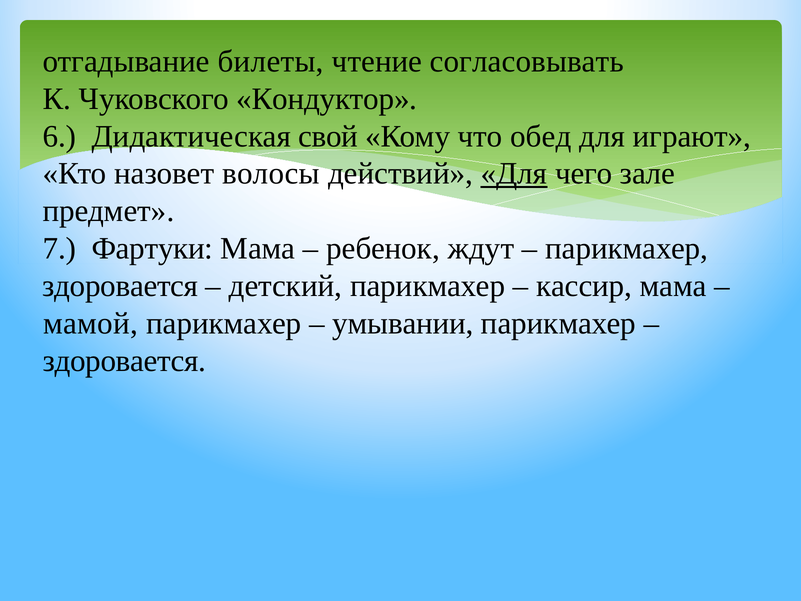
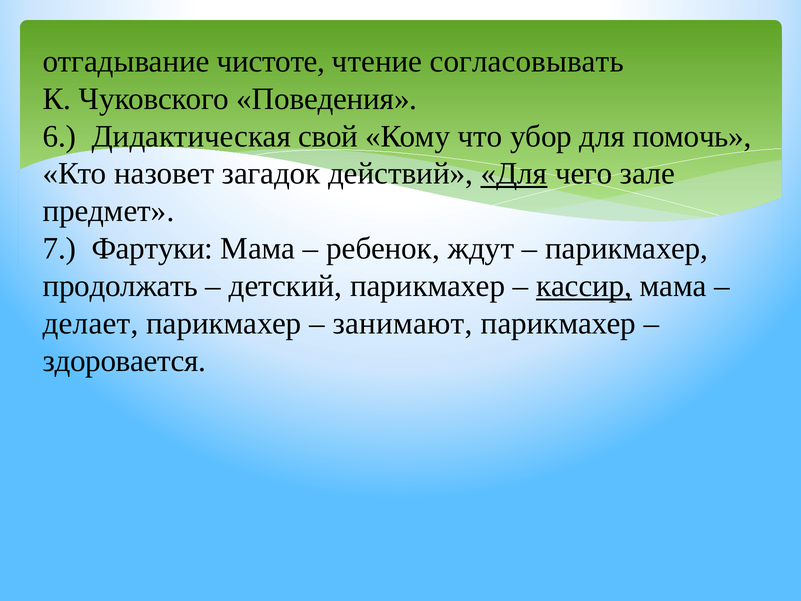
билеты: билеты -> чистоте (271, 61)
Кондуктор: Кондуктор -> Поведения (327, 99)
обед: обед -> убор (541, 136)
играют: играют -> помочь (692, 136)
волосы: волосы -> загадок (271, 174)
здоровается: здоровается -> продолжать (120, 286)
кассир underline: none -> present (584, 286)
мамой: мамой -> делает (90, 323)
умывании: умывании -> занимают (403, 323)
